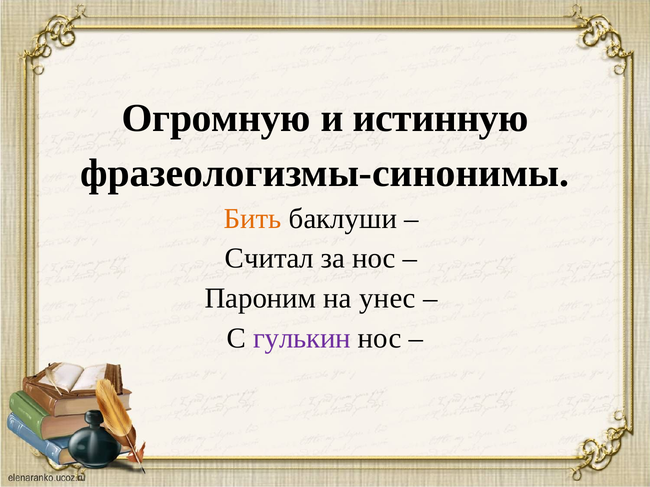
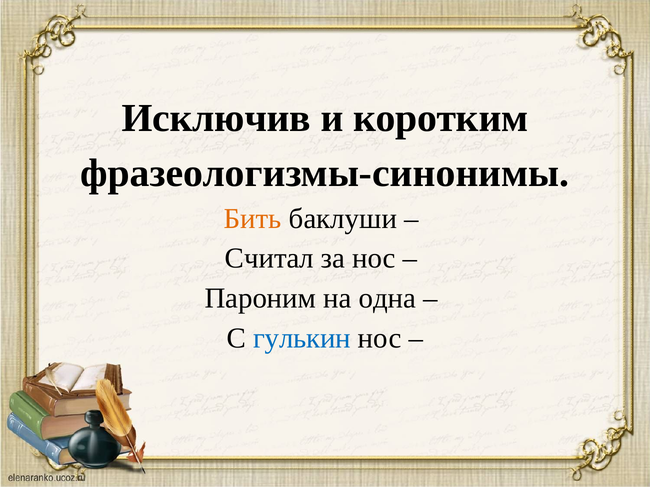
Огромную: Огромную -> Исключив (216, 118)
истинную: истинную -> коротким (441, 118)
унес: унес -> одна (387, 299)
гулькин colour: purple -> blue (302, 338)
